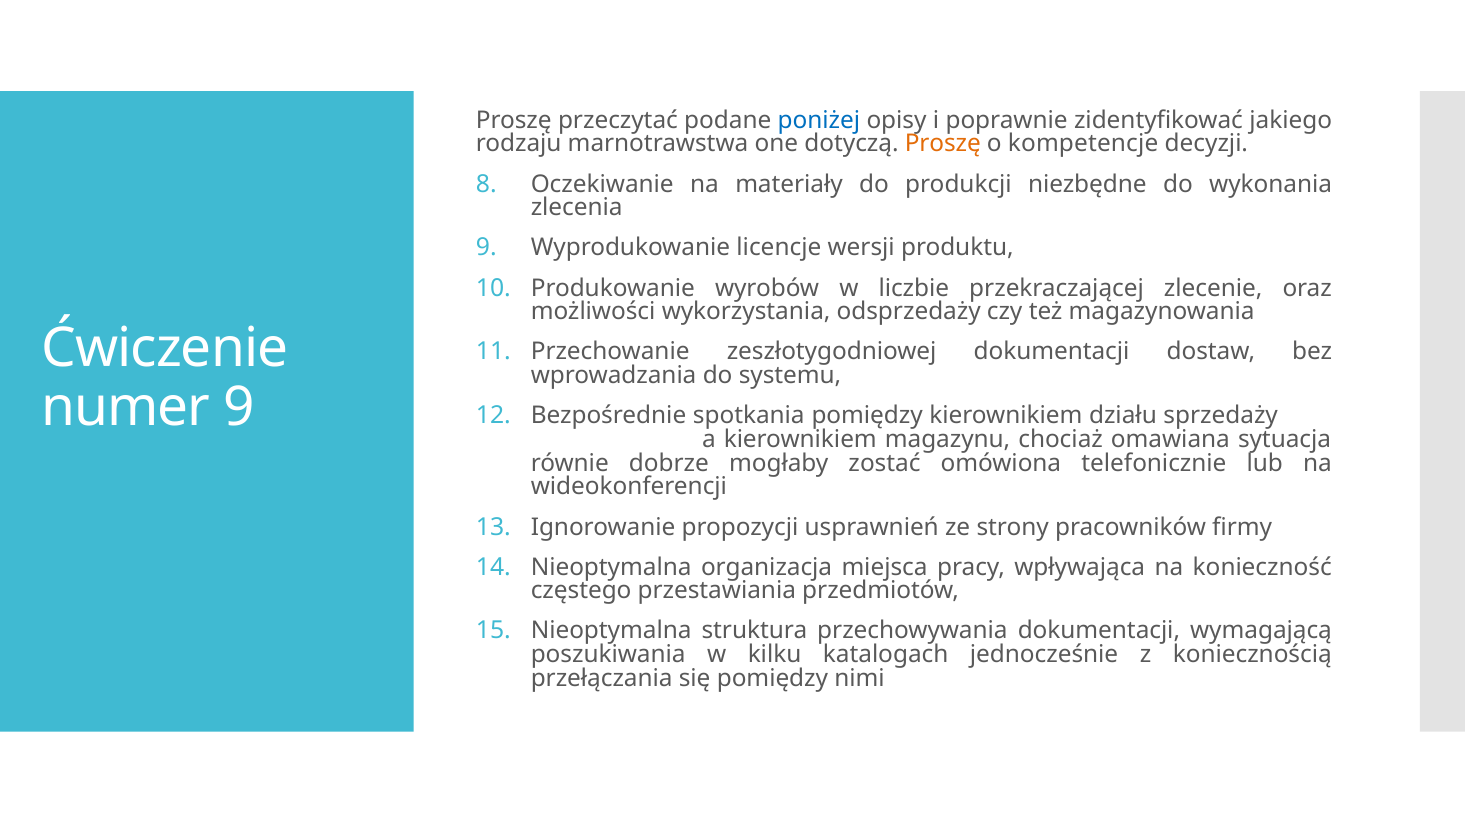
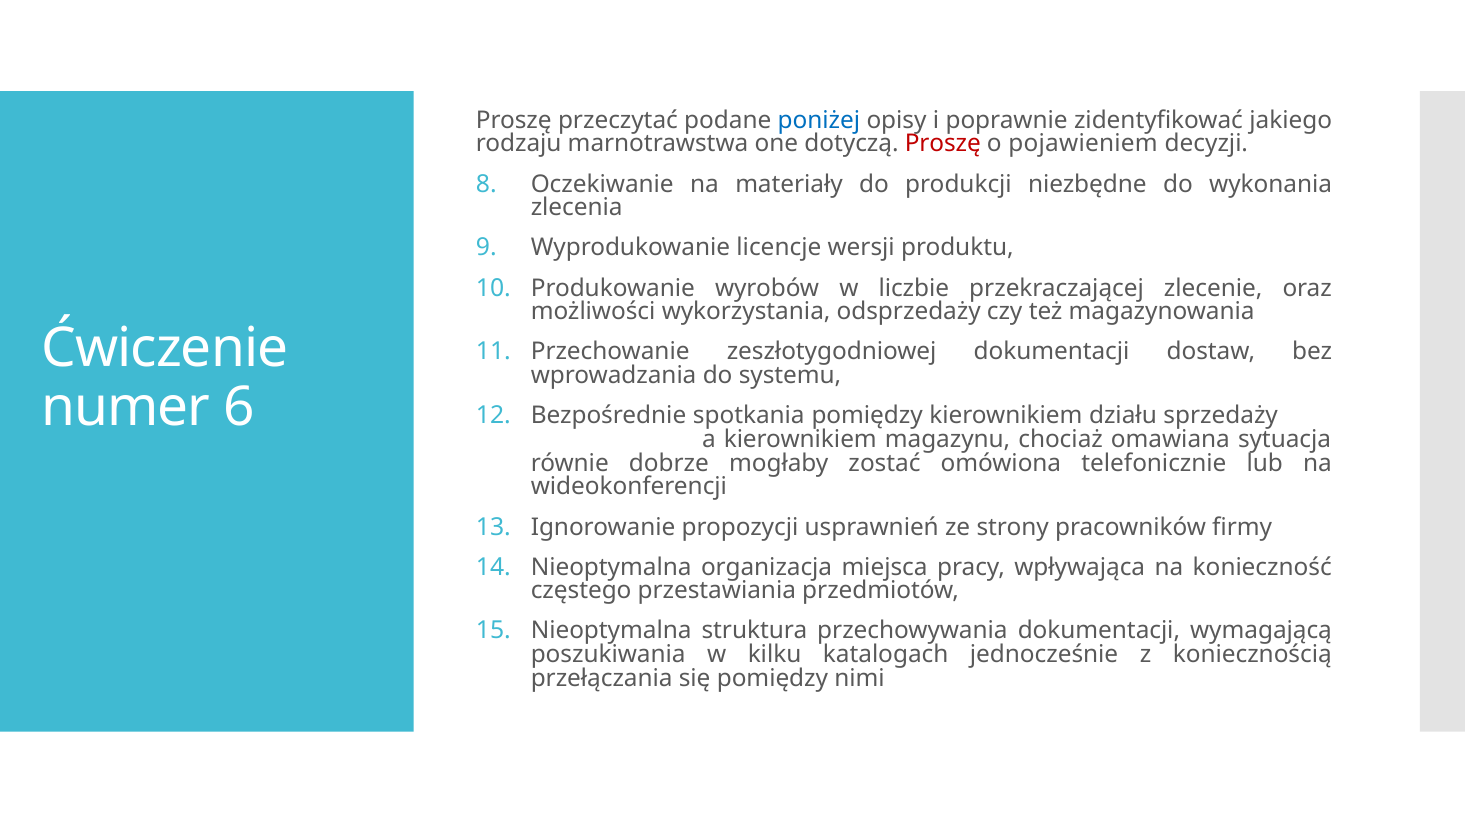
Proszę colour: orange -> red (943, 144)
kompetencje: kompetencje -> pojawieniem (1083, 144)
numer 9: 9 -> 6 (239, 408)
